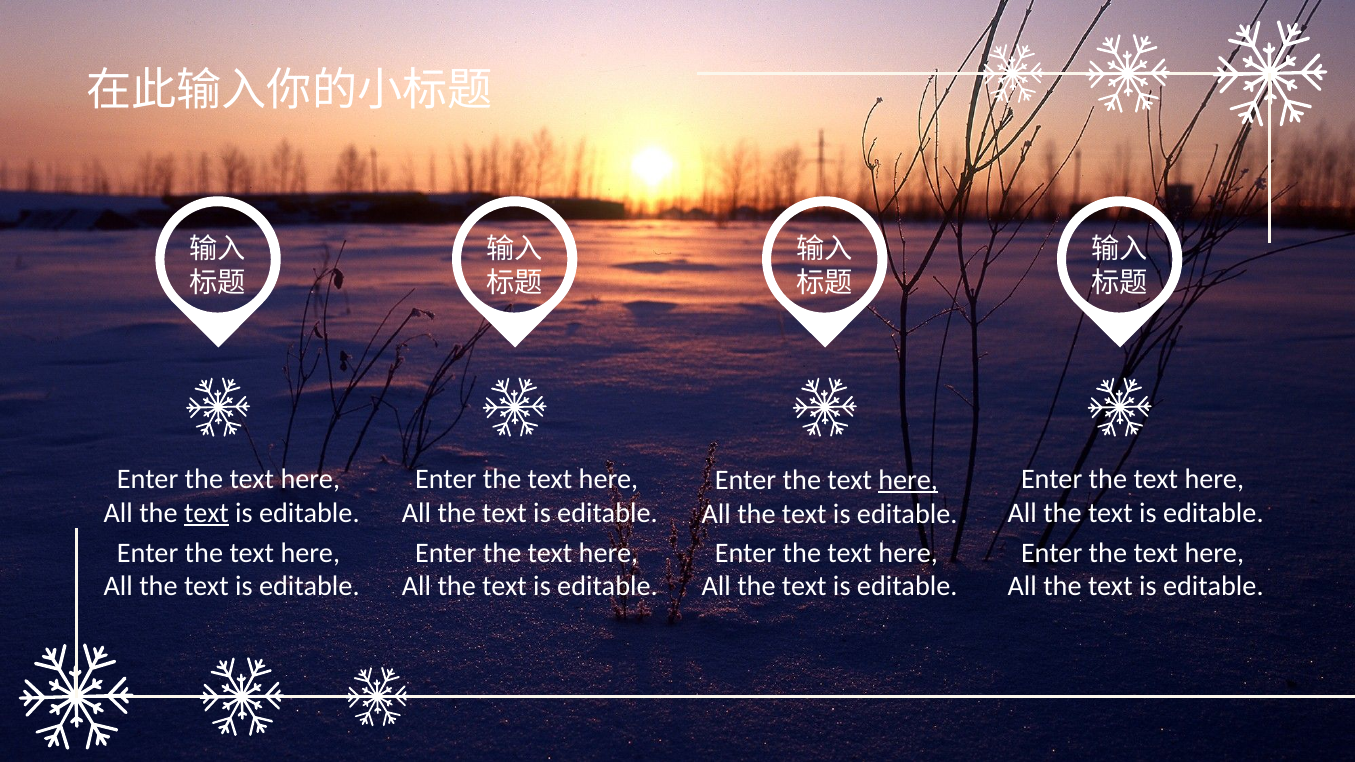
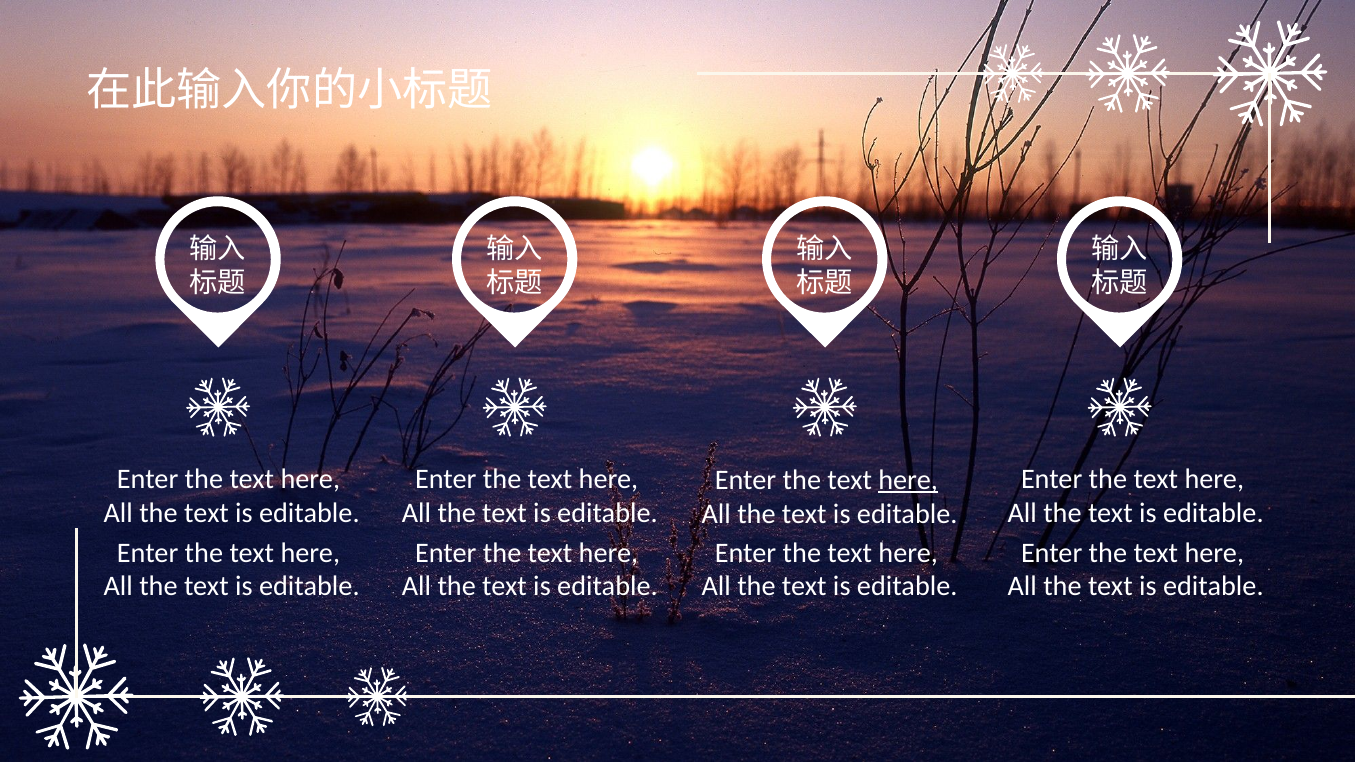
text underline: present -> none (206, 513)
